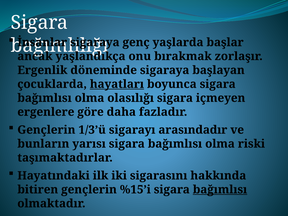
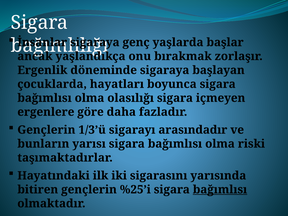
hayatları underline: present -> none (117, 84)
hakkında: hakkında -> yarısında (218, 176)
%15’i: %15’i -> %25’i (135, 190)
